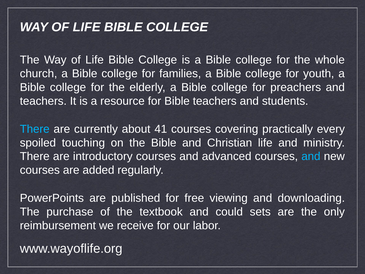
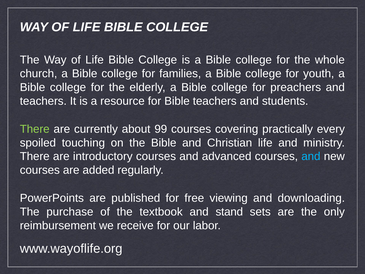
There colour: light blue -> light green (35, 129)
41: 41 -> 99 (161, 129)
could: could -> stand (229, 212)
